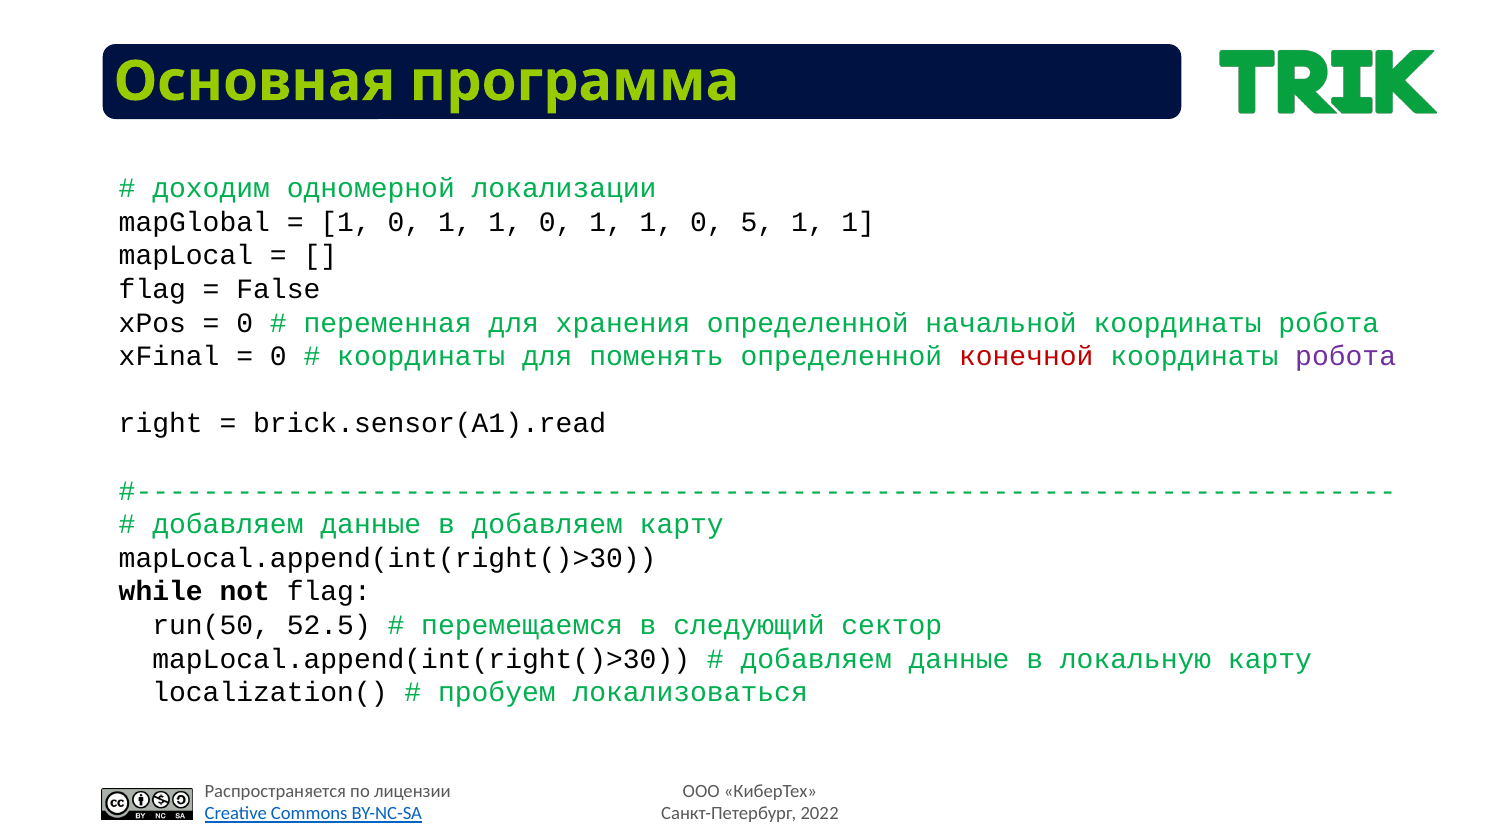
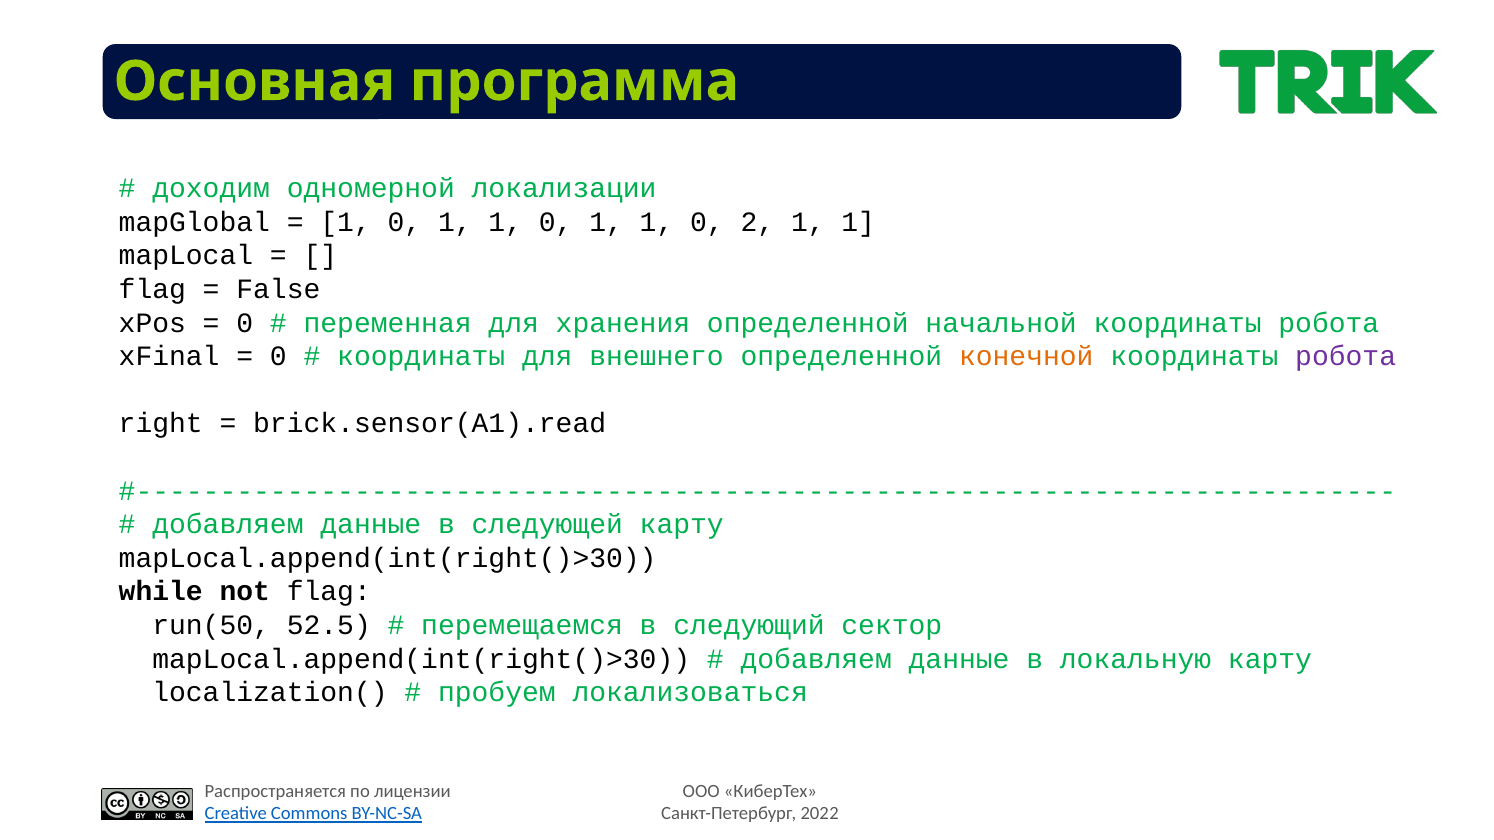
5: 5 -> 2 (757, 222)
поменять: поменять -> внешнего (657, 357)
конечной colour: red -> orange (1026, 357)
в добавляем: добавляем -> следующей (547, 525)
